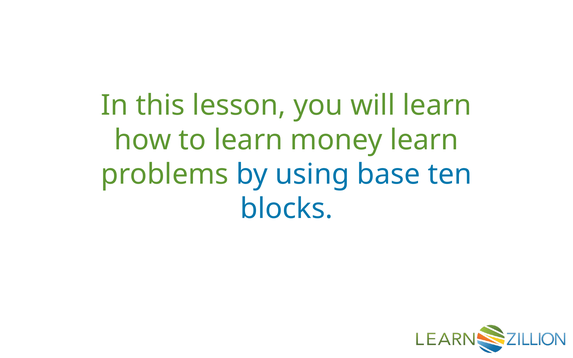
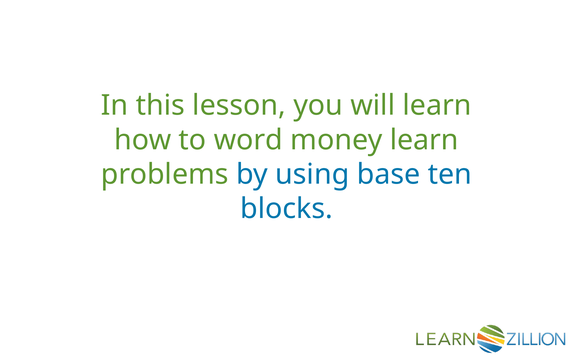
to learn: learn -> word (248, 140)
